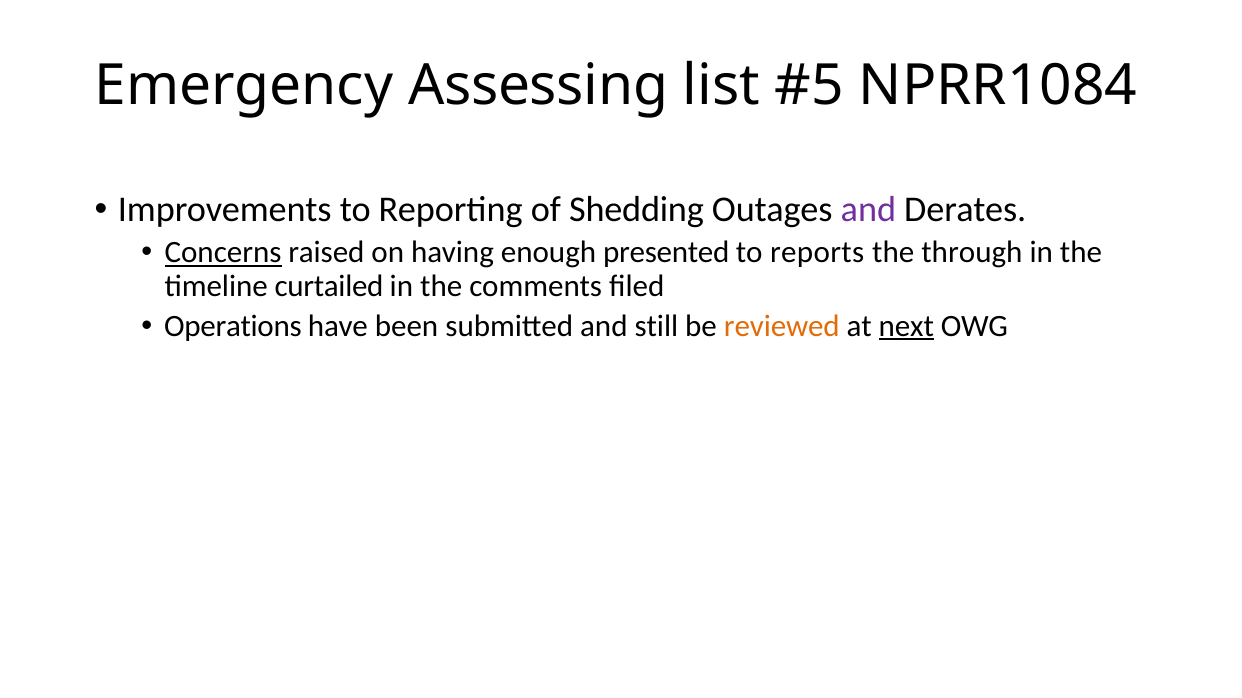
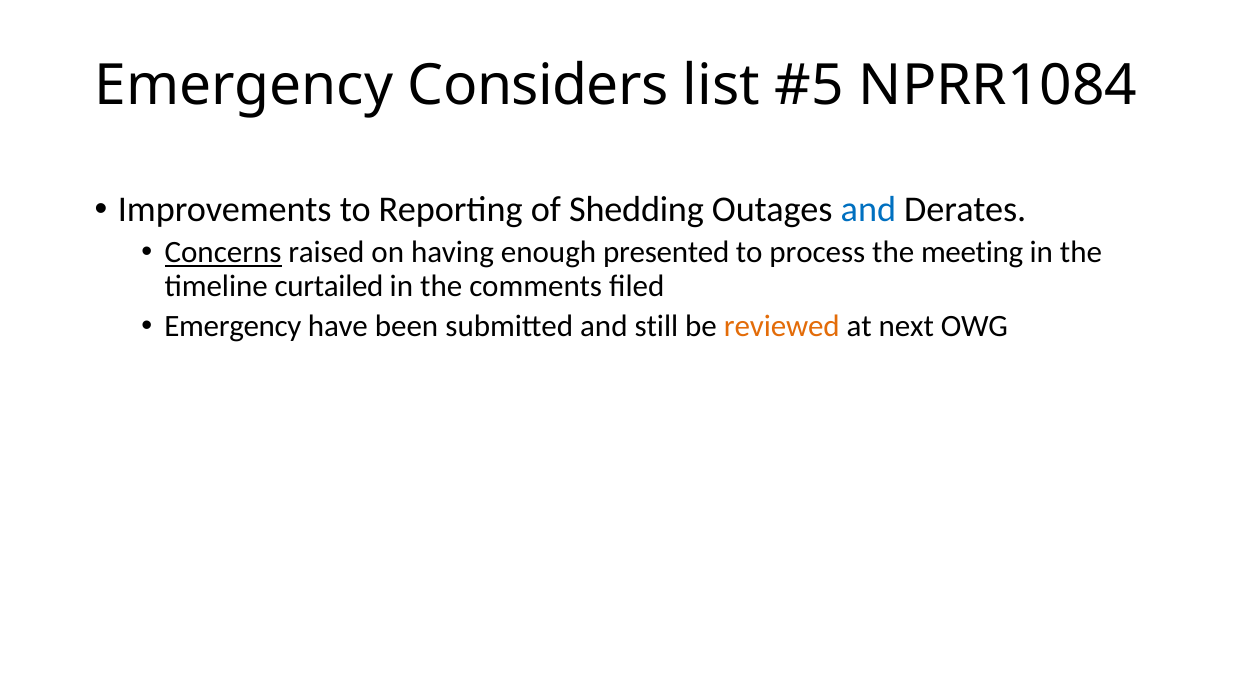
Assessing: Assessing -> Considers (538, 86)
and colour: purple -> blue (868, 210)
reports: reports -> process (817, 253)
through: through -> meeting (972, 253)
Operations: Operations -> Emergency (233, 326)
next underline: present -> none (906, 326)
